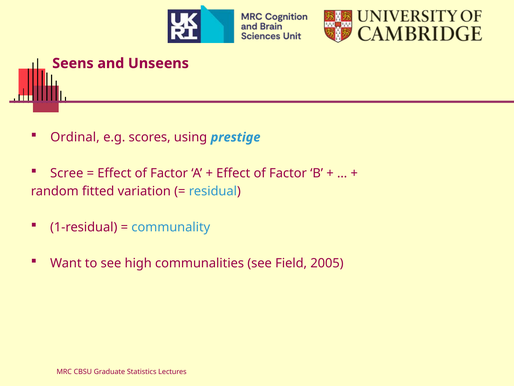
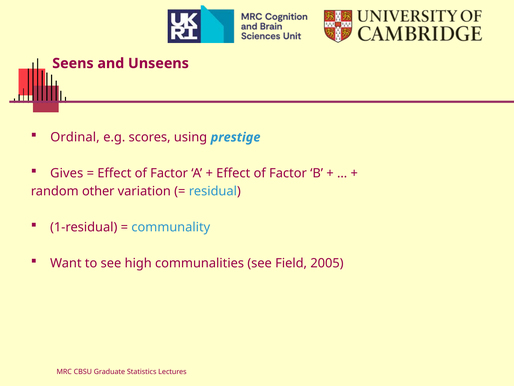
Scree: Scree -> Gives (67, 173)
fitted: fitted -> other (98, 191)
